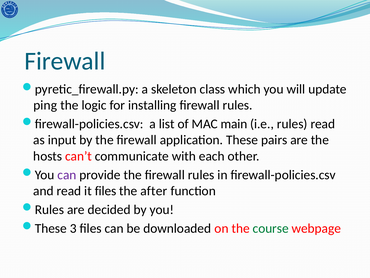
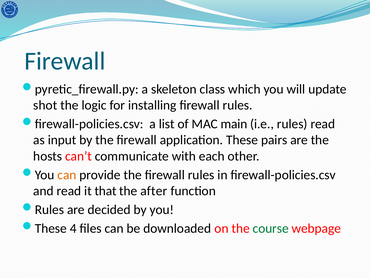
ping: ping -> shot (45, 105)
can colour: purple -> orange (67, 175)
it files: files -> that (106, 191)
3: 3 -> 4 (73, 228)
